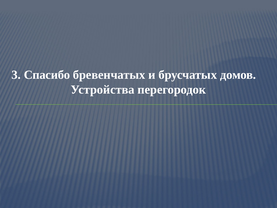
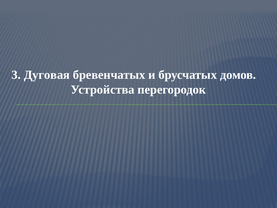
Спасибо: Спасибо -> Дуговая (47, 75)
